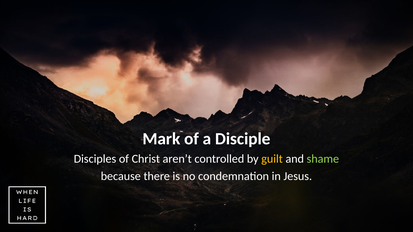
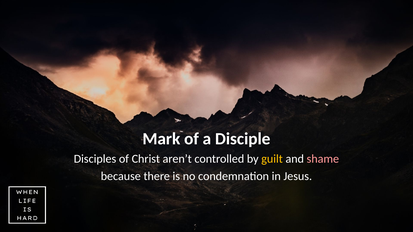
shame colour: light green -> pink (323, 159)
